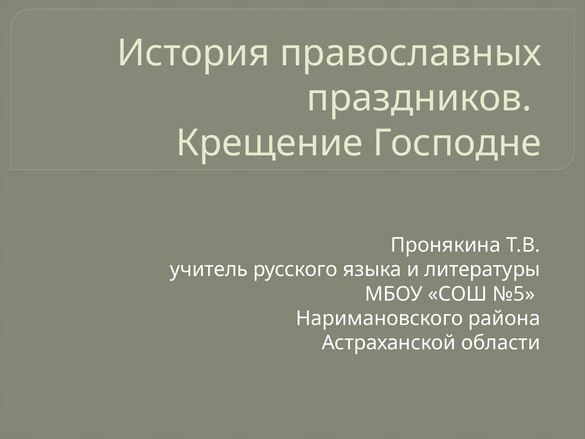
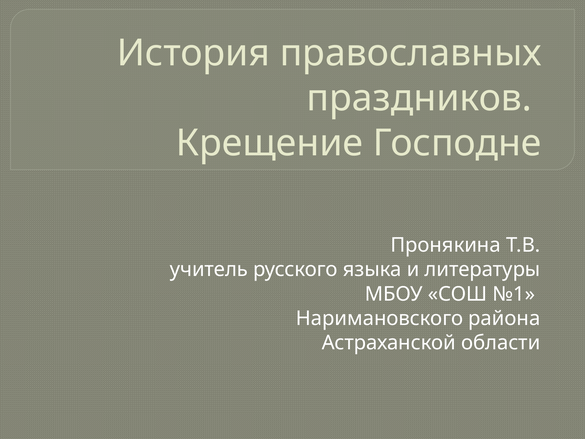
№5: №5 -> №1 (514, 294)
